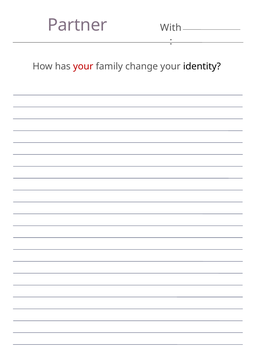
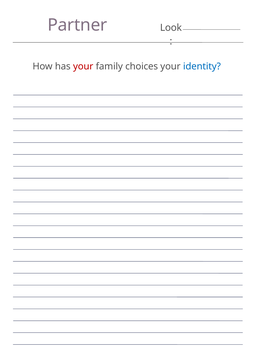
With: With -> Look (171, 28)
change: change -> choices (142, 66)
identity colour: black -> blue (202, 66)
